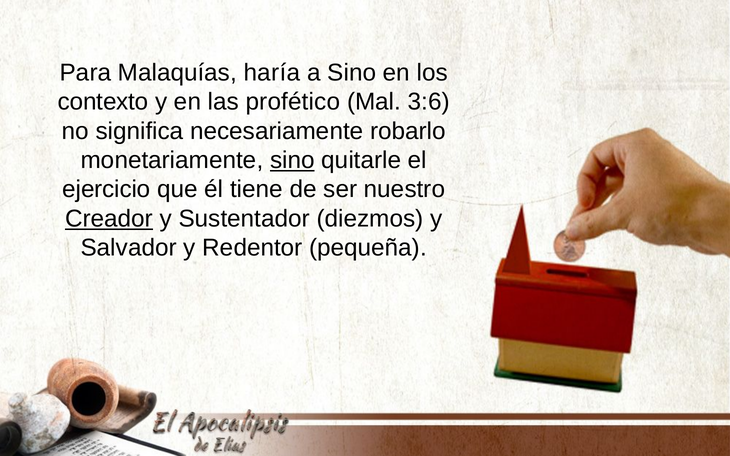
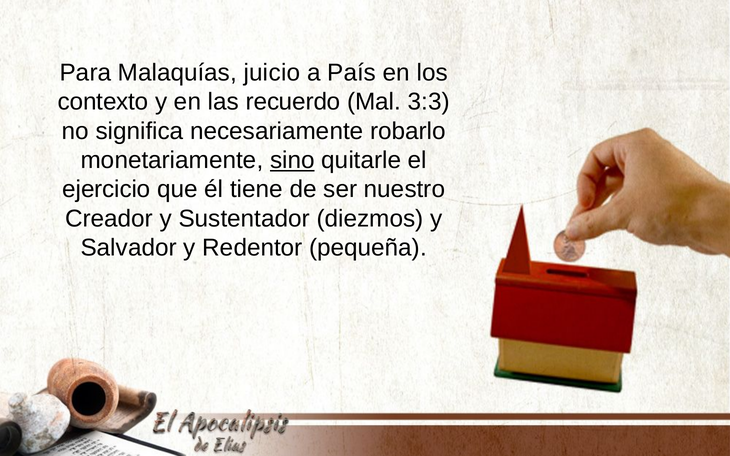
haría: haría -> juicio (272, 73)
a Sino: Sino -> País (352, 73)
profético: profético -> recuerdo (293, 102)
3:6: 3:6 -> 3:3 (429, 102)
Creador underline: present -> none (109, 219)
